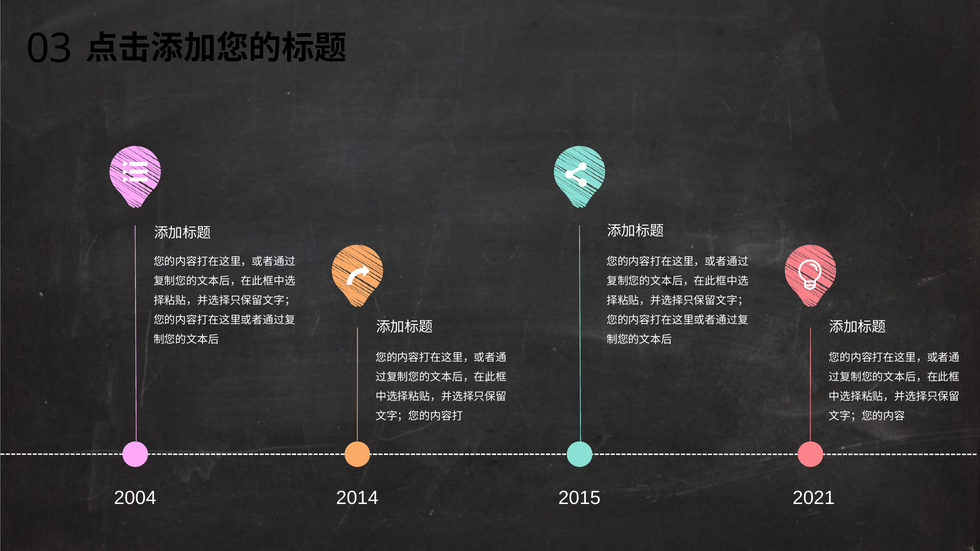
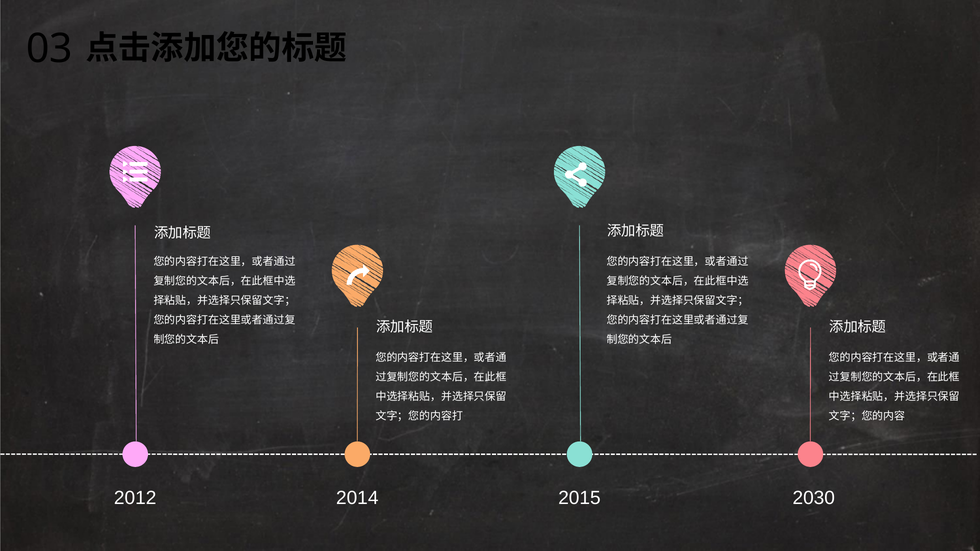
2004: 2004 -> 2012 (135, 498)
2021: 2021 -> 2030 (814, 498)
